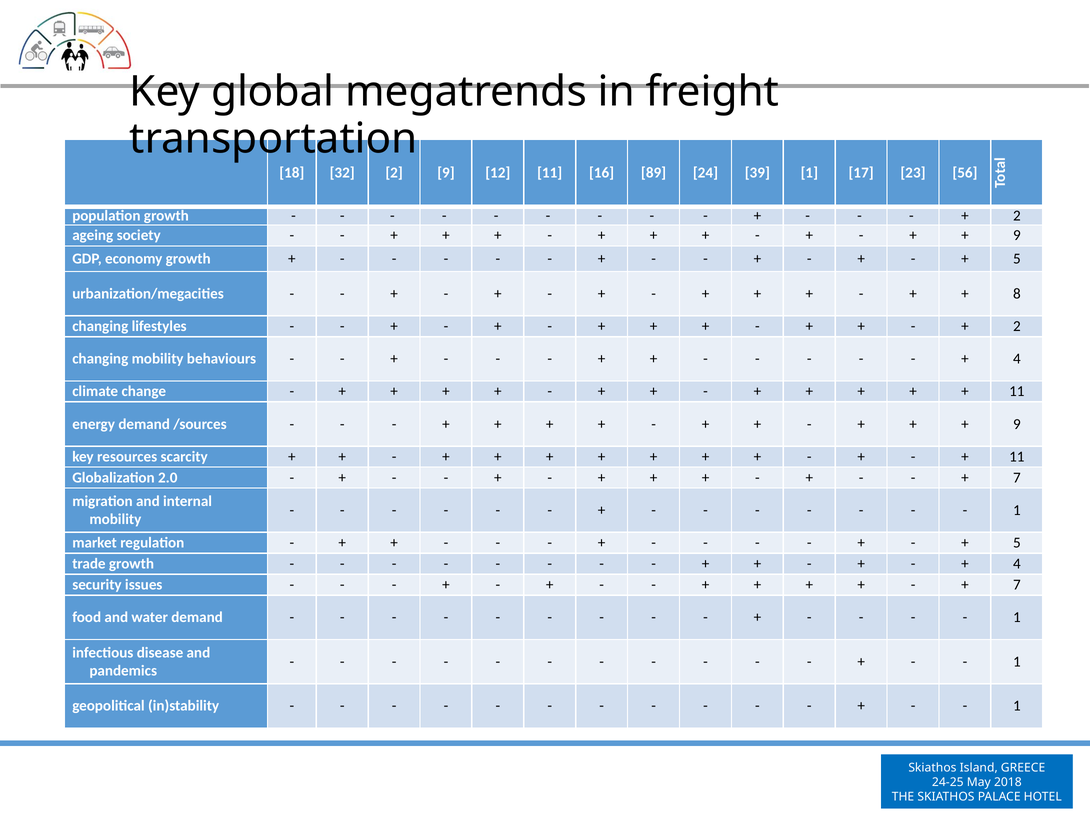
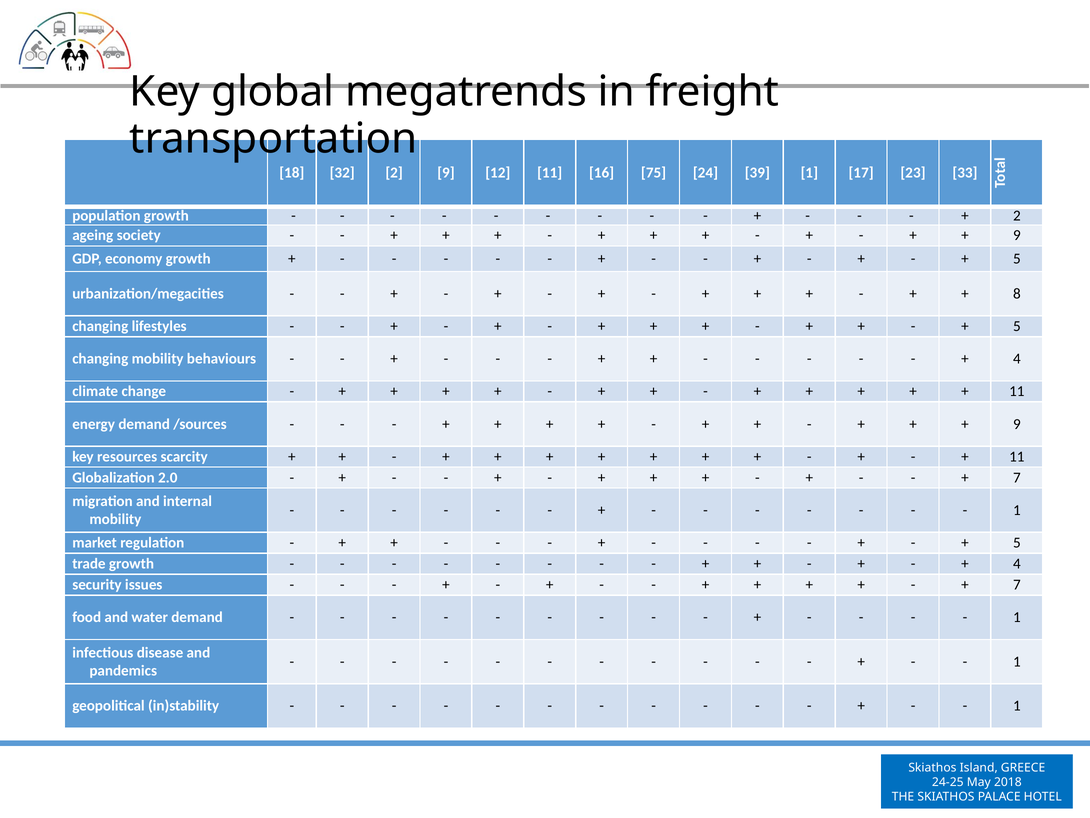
89: 89 -> 75 (654, 173)
56: 56 -> 33 (965, 173)
2: 2 -> 5 (1017, 326)
